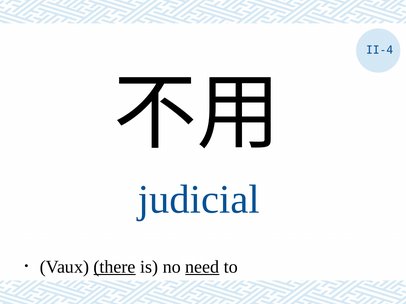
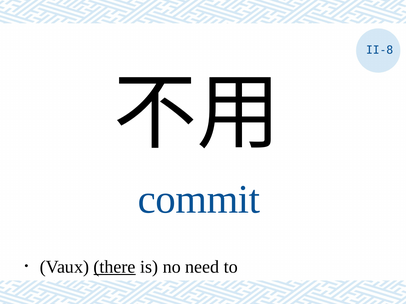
II-4: II-4 -> II-8 (380, 50)
judicial: judicial -> commit (199, 200)
need underline: present -> none (202, 267)
